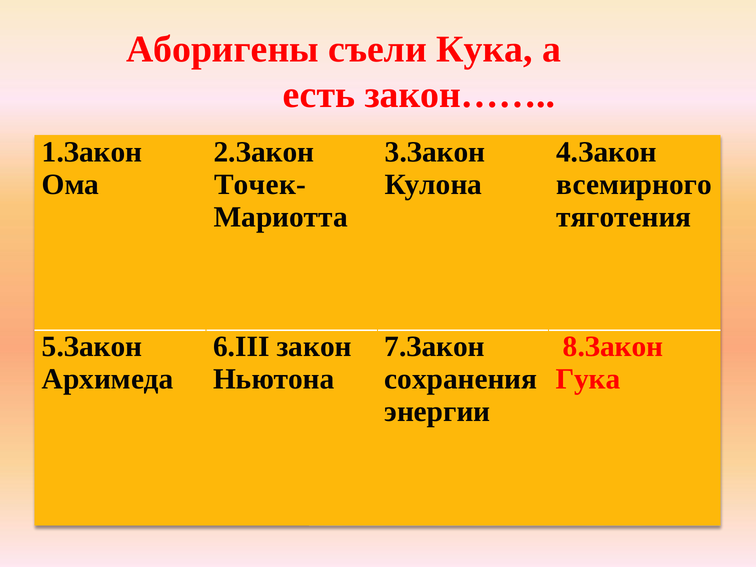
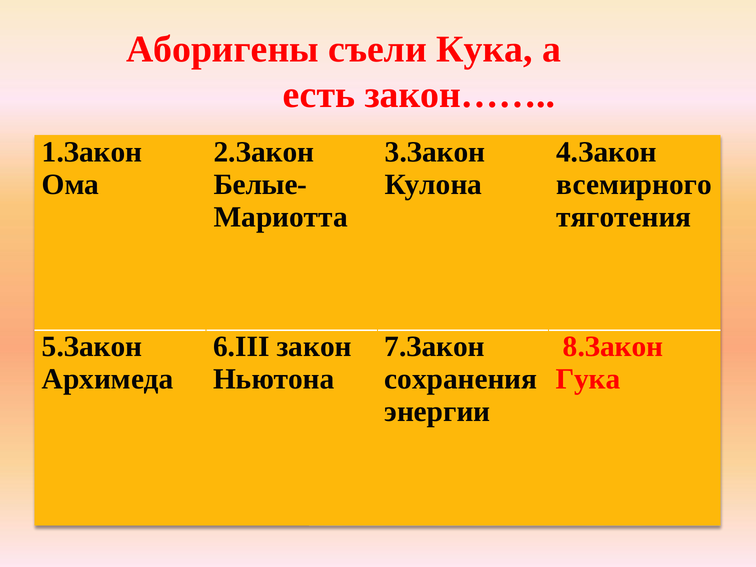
Точек-: Точек- -> Белые- (260, 184)
